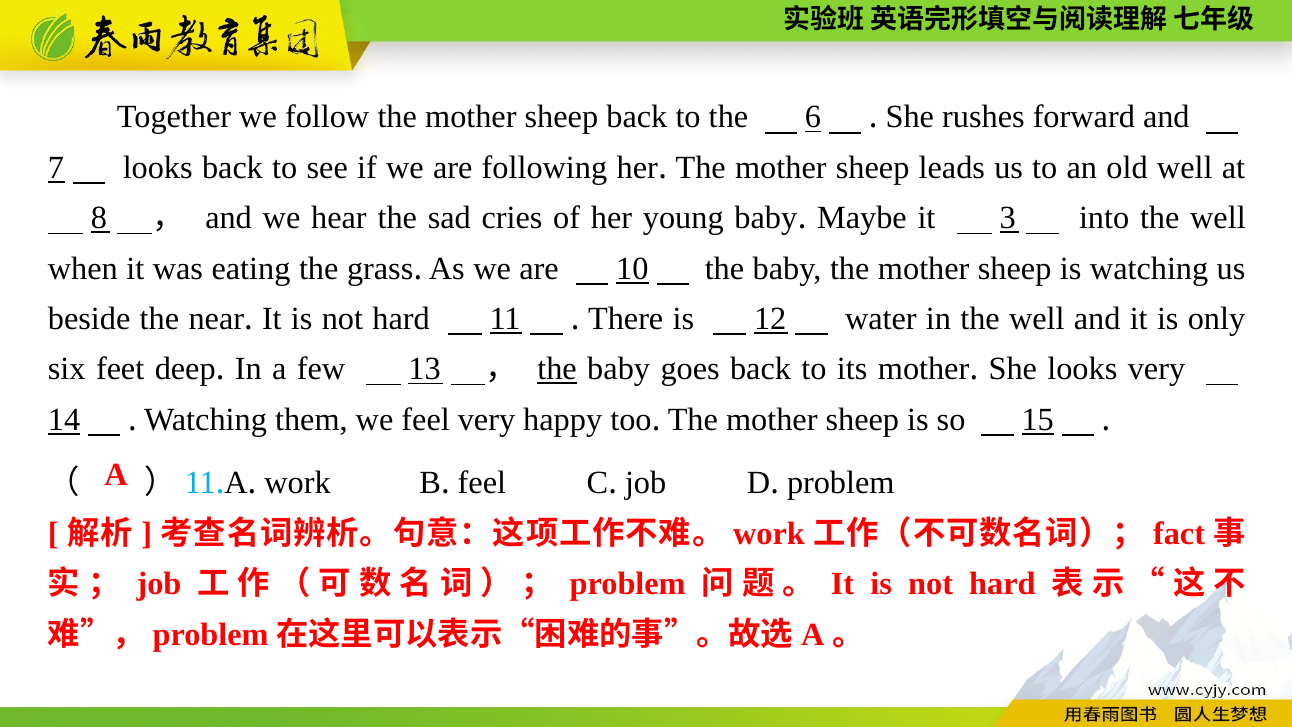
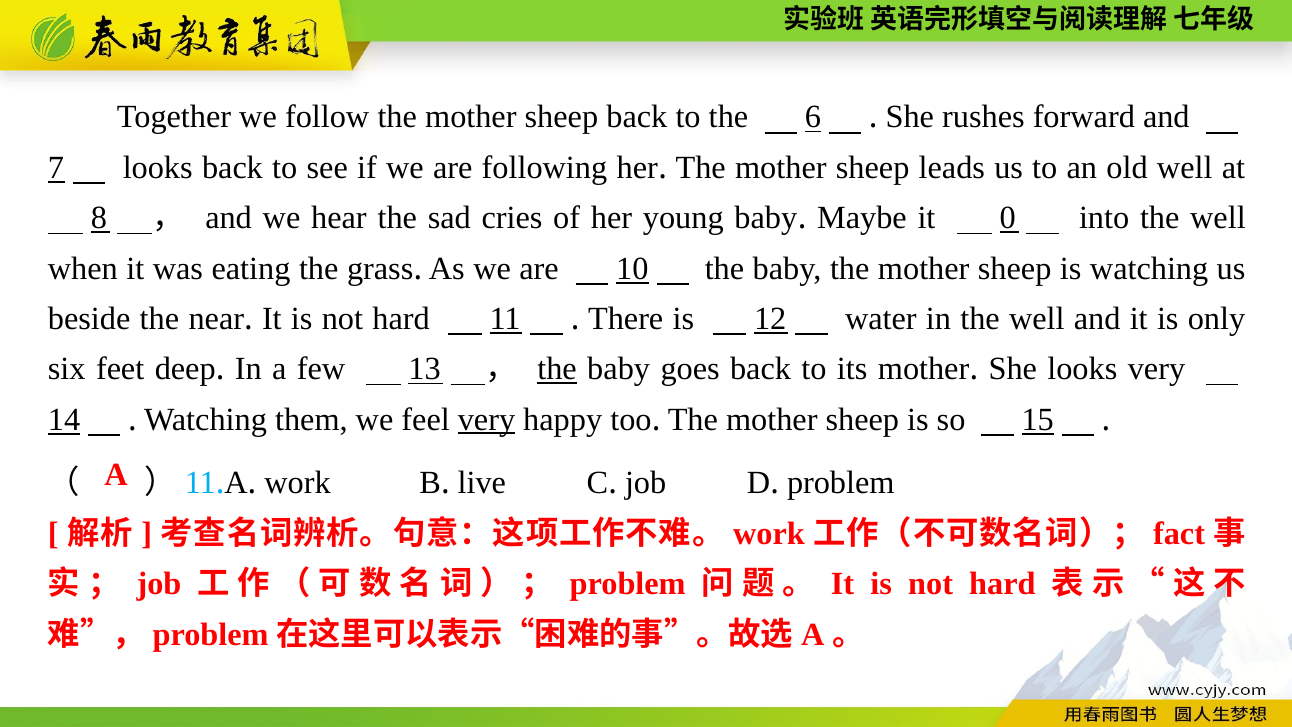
3: 3 -> 0 (1008, 218)
very underline: none -> present (486, 419)
feel: feel -> live (482, 483)
